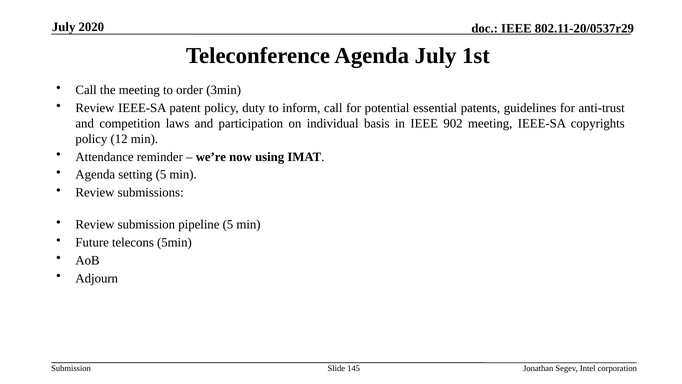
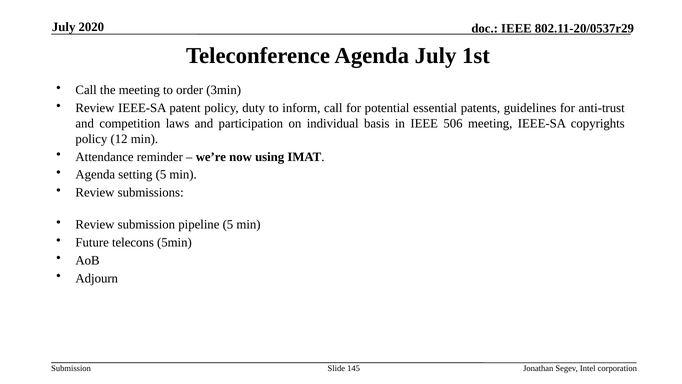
902: 902 -> 506 (453, 123)
